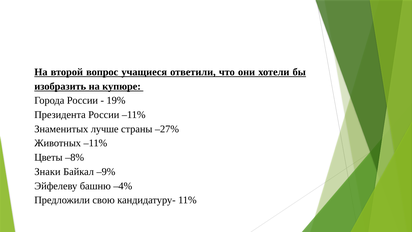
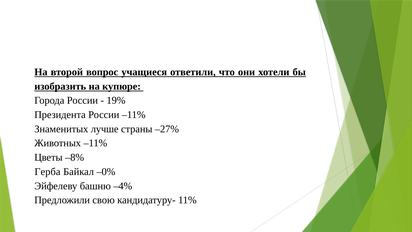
Знаки: Знаки -> Герба (47, 172)
–9%: –9% -> –0% (106, 172)
